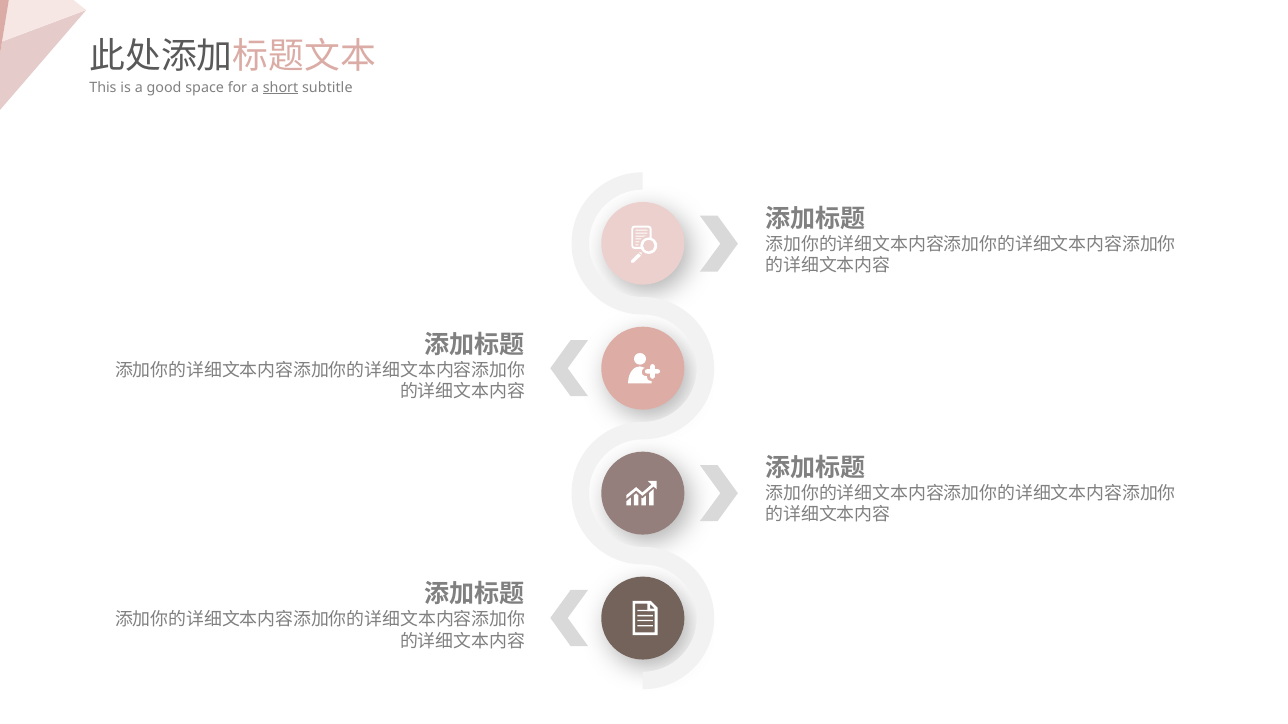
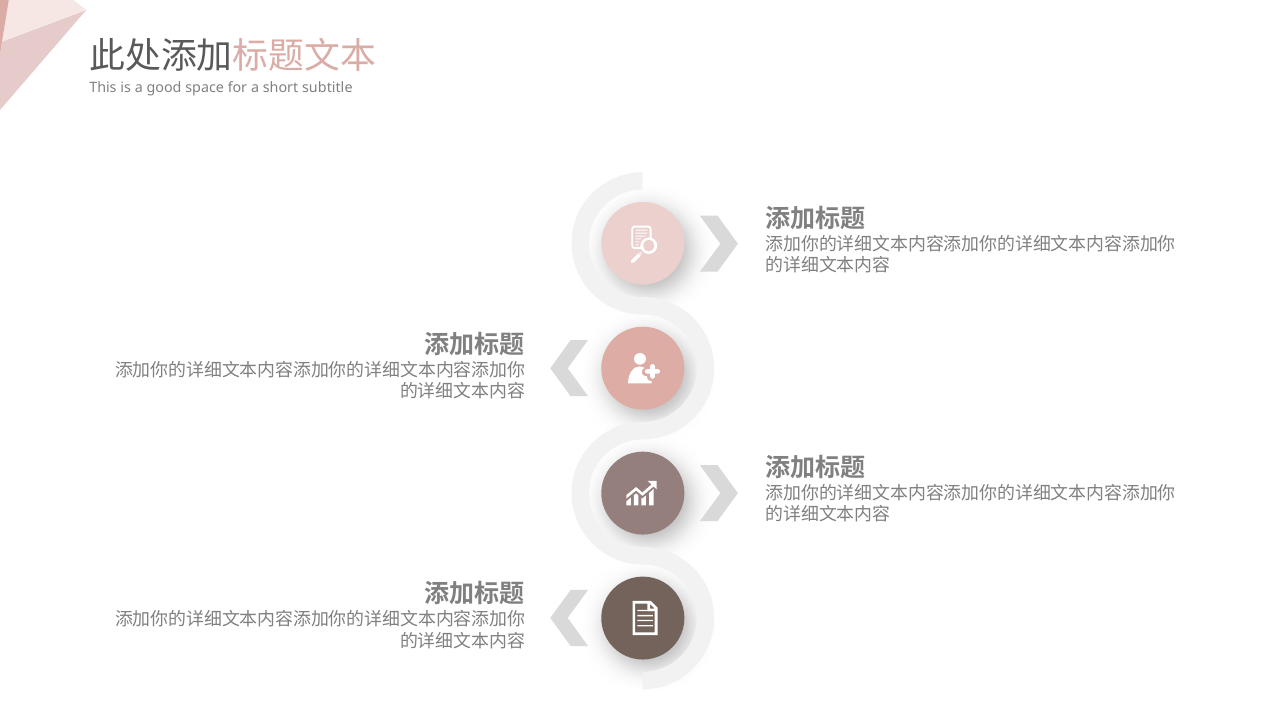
short underline: present -> none (281, 88)
